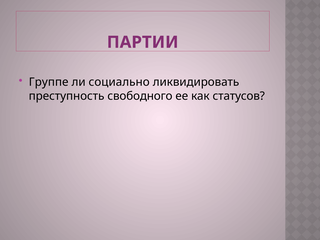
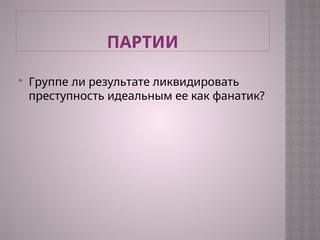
социально: социально -> результате (119, 82)
свободного: свободного -> идеальным (140, 96)
статусов: статусов -> фанатик (239, 96)
